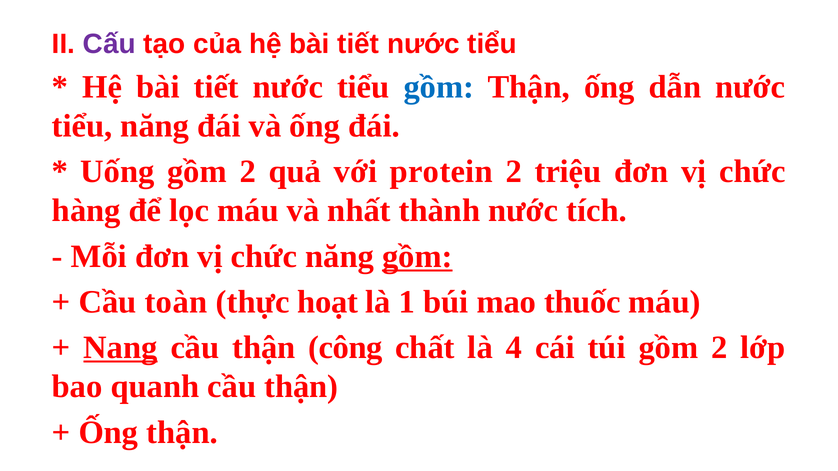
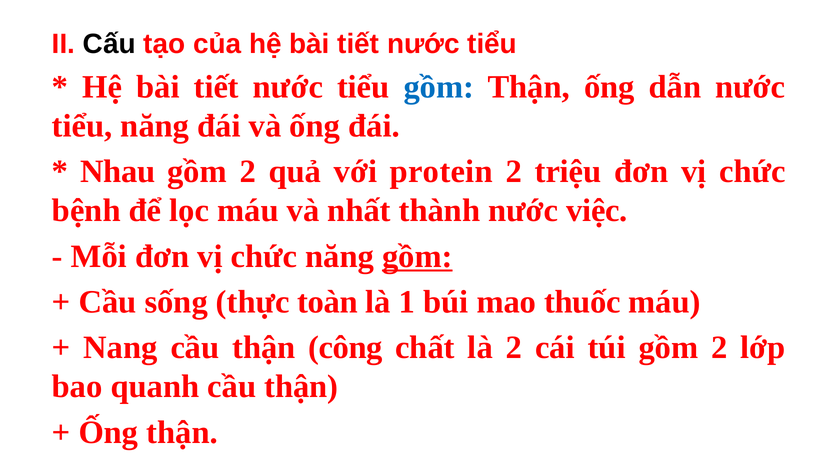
Cấu colour: purple -> black (109, 44)
Uống: Uống -> Nhau (118, 172)
hàng: hàng -> bệnh (86, 211)
tích: tích -> việc (597, 211)
toàn: toàn -> sống (176, 302)
hoạt: hoạt -> toàn (328, 302)
Nang underline: present -> none (121, 348)
là 4: 4 -> 2 (514, 348)
